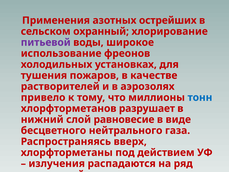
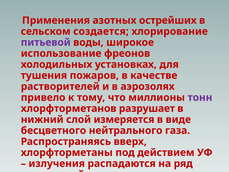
охранный: охранный -> создается (101, 31)
тонн colour: blue -> purple (200, 97)
равновесие: равновесие -> измеряется (124, 119)
